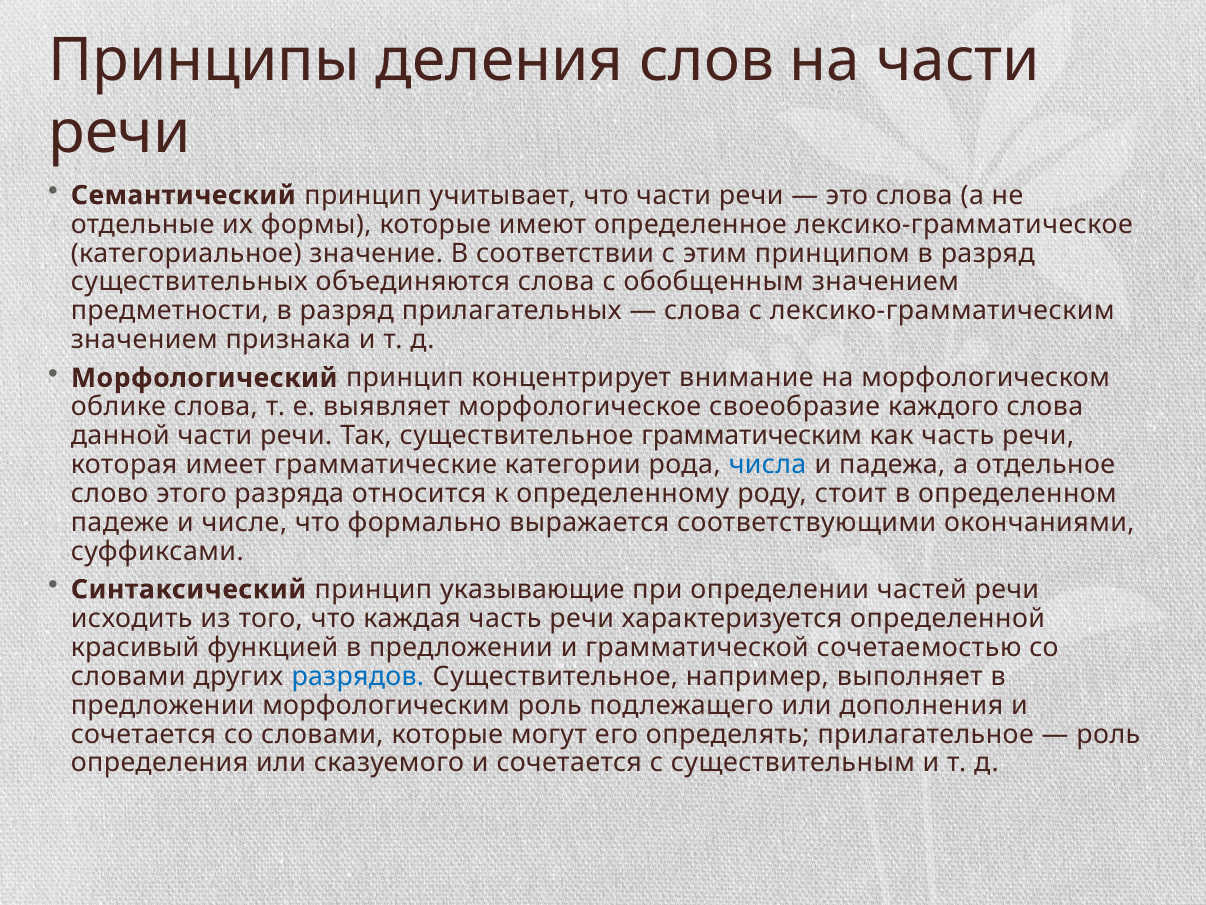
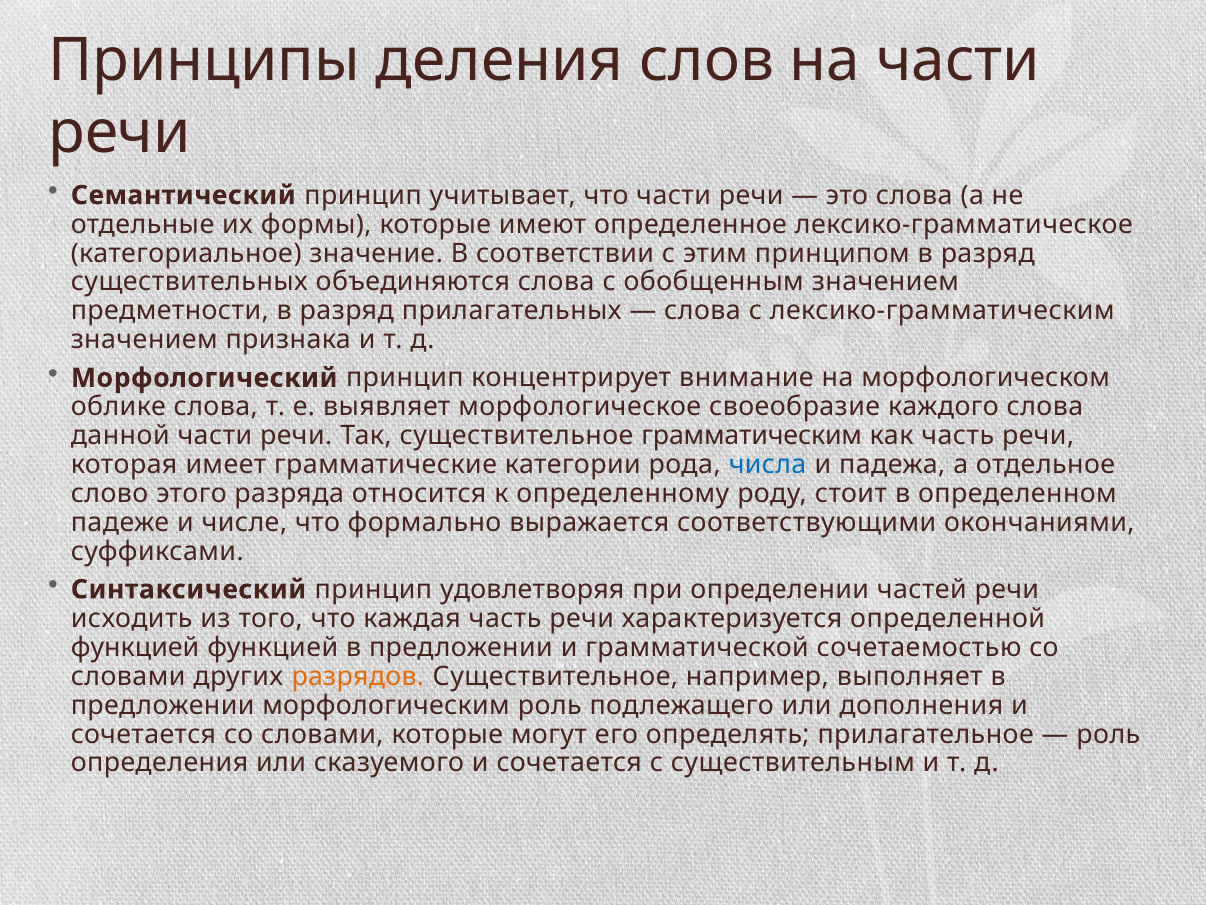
указывающие: указывающие -> удовлетворяя (532, 589)
красивый: красивый -> функцией (135, 647)
разрядов colour: blue -> orange (358, 676)
